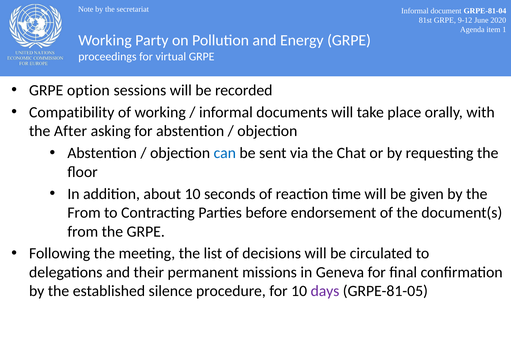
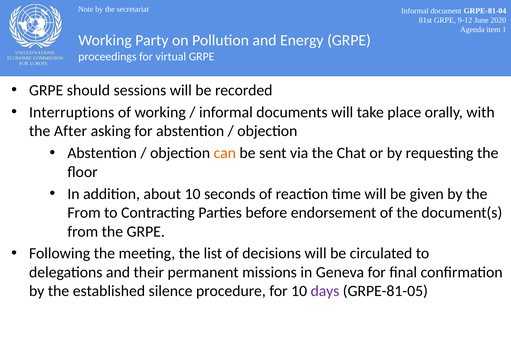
option: option -> should (88, 91)
Compatibility: Compatibility -> Interruptions (72, 113)
can colour: blue -> orange (225, 153)
